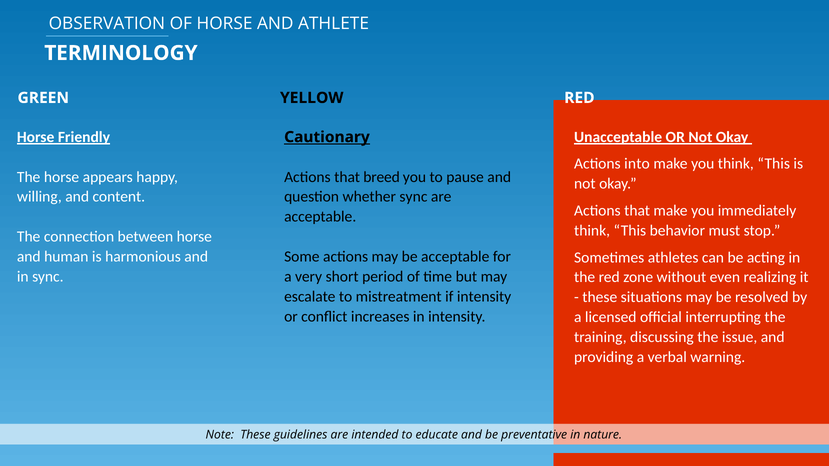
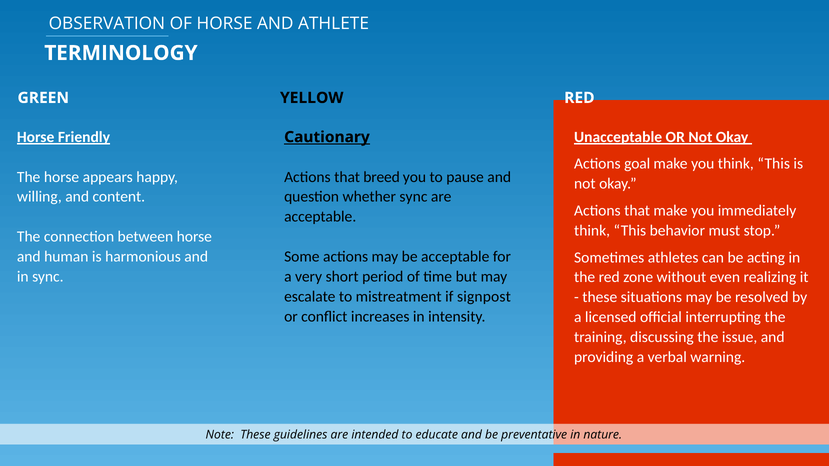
into: into -> goal (637, 164)
if intensity: intensity -> signpost (484, 297)
